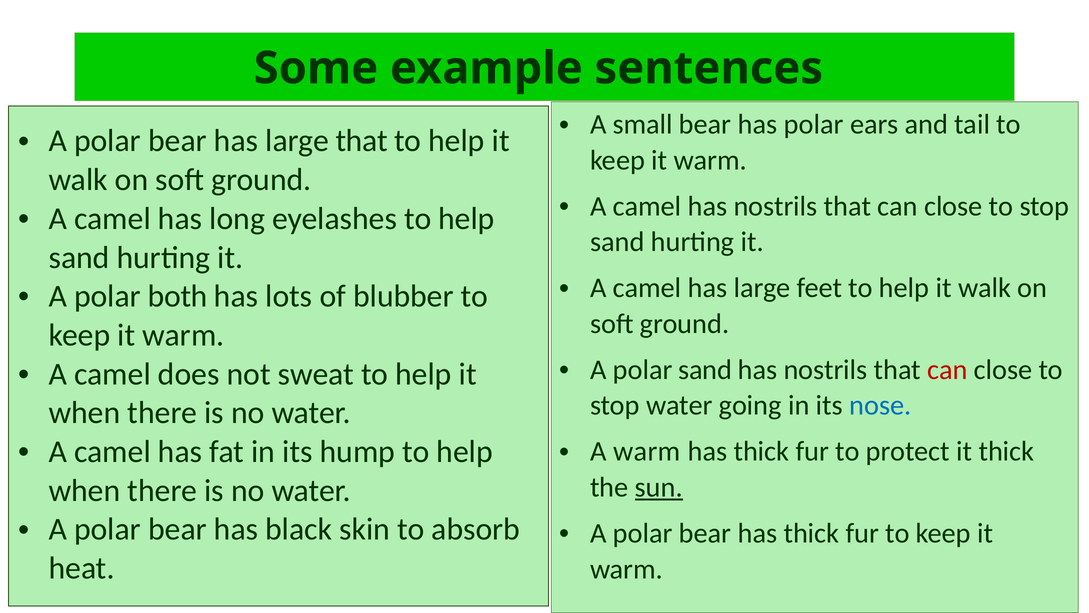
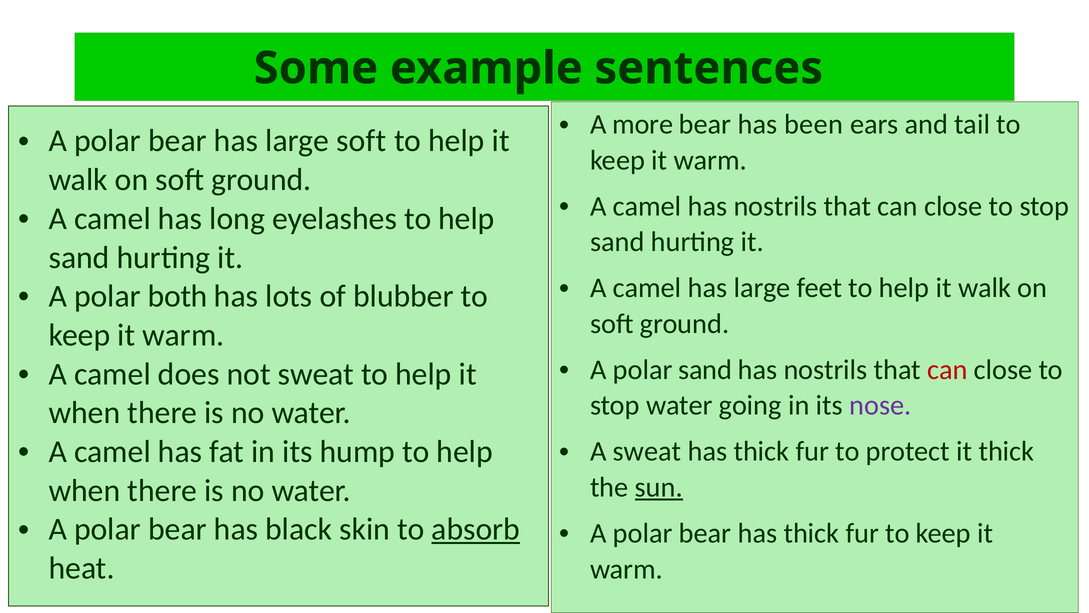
small: small -> more (643, 124)
has polar: polar -> been (813, 124)
large that: that -> soft (361, 141)
nose colour: blue -> purple (880, 405)
A warm: warm -> sweat (647, 451)
absorb underline: none -> present (476, 529)
